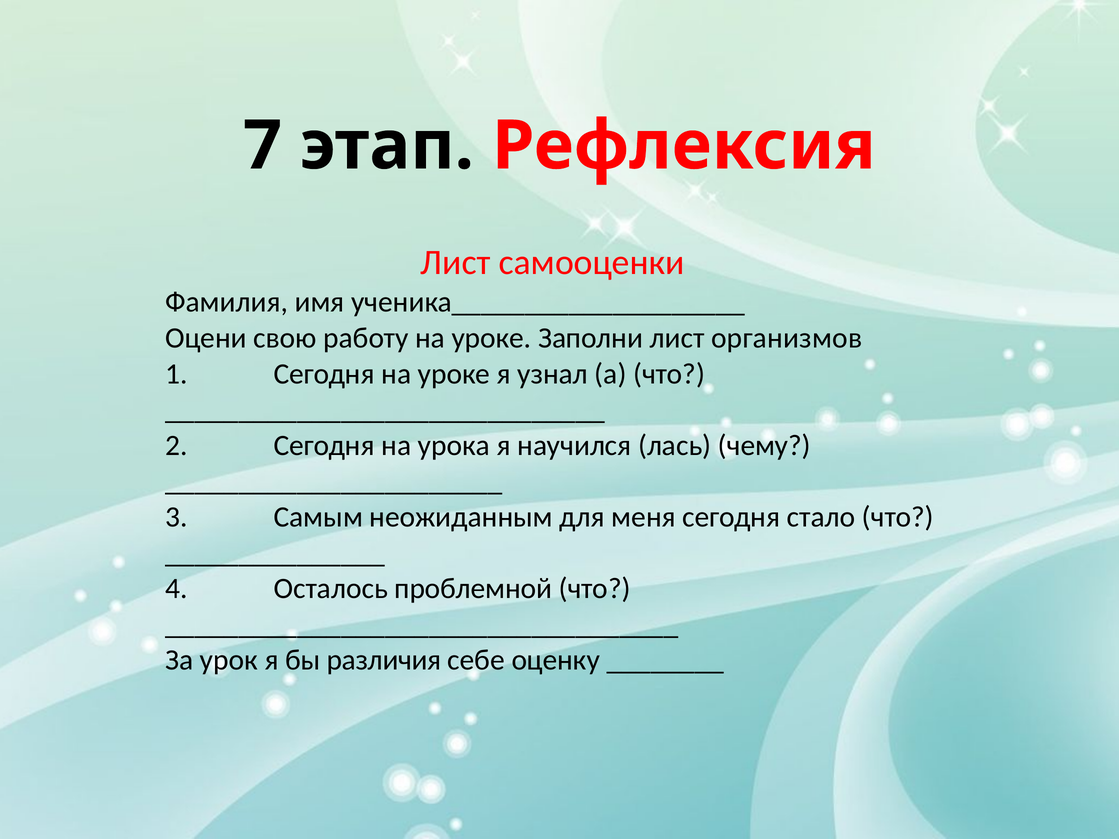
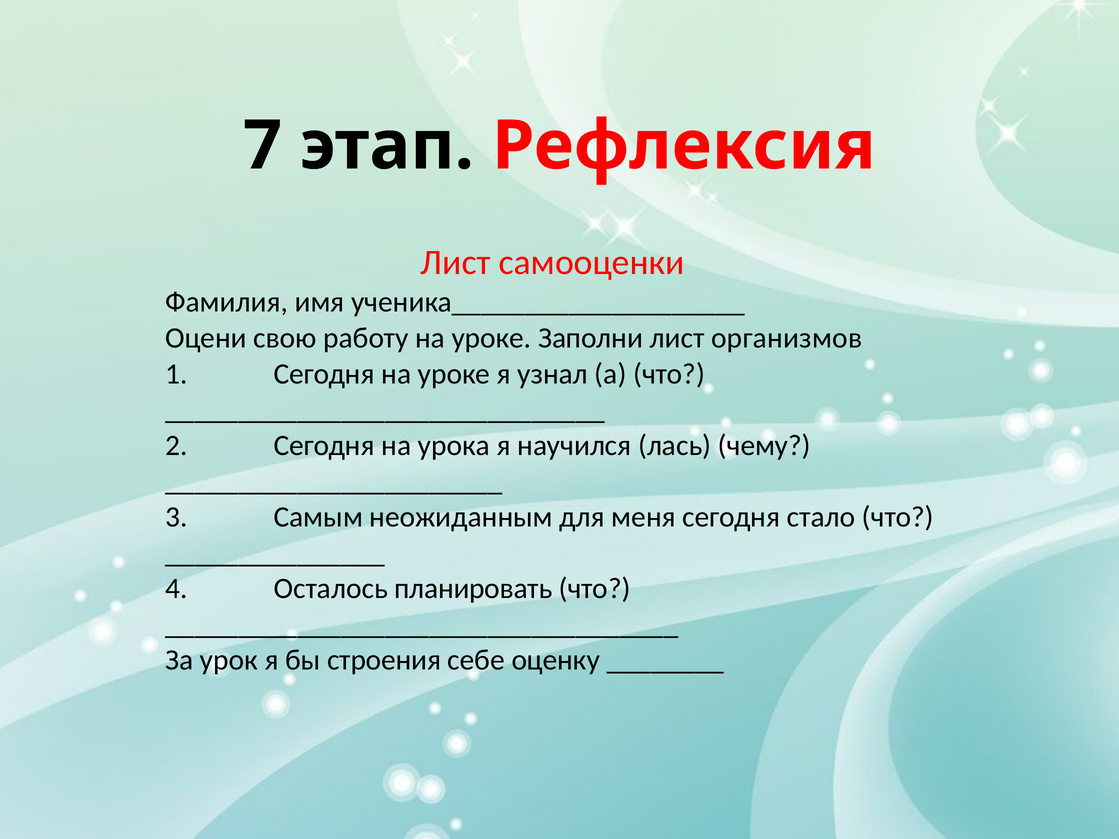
проблемной: проблемной -> планировать (473, 589)
различия: различия -> строения (384, 660)
